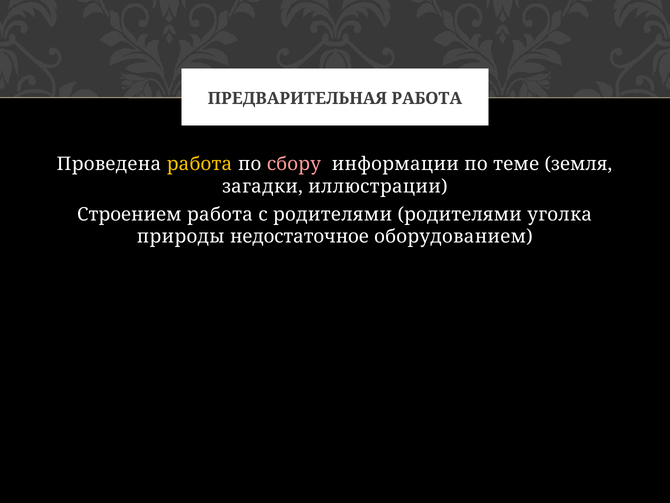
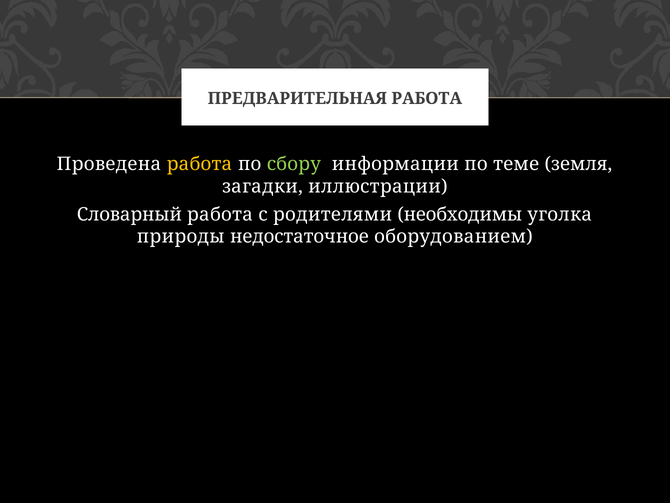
сбору colour: pink -> light green (294, 164)
Строением: Строением -> Словарный (129, 214)
родителями родителями: родителями -> необходимы (460, 214)
